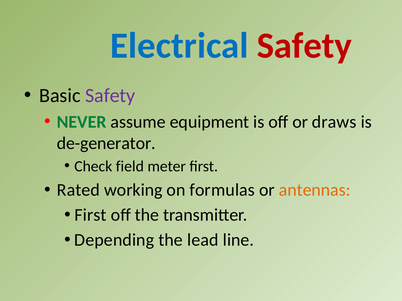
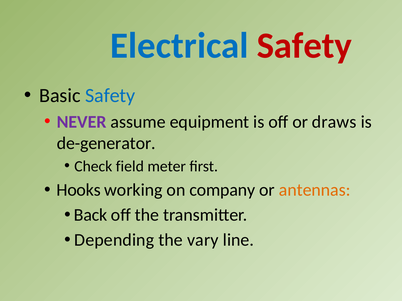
Safety colour: purple -> blue (110, 96)
NEVER colour: green -> purple (82, 122)
Rated: Rated -> Hooks (79, 190)
formulas: formulas -> company (222, 190)
First: First -> Back (91, 215)
lead: lead -> vary (203, 240)
